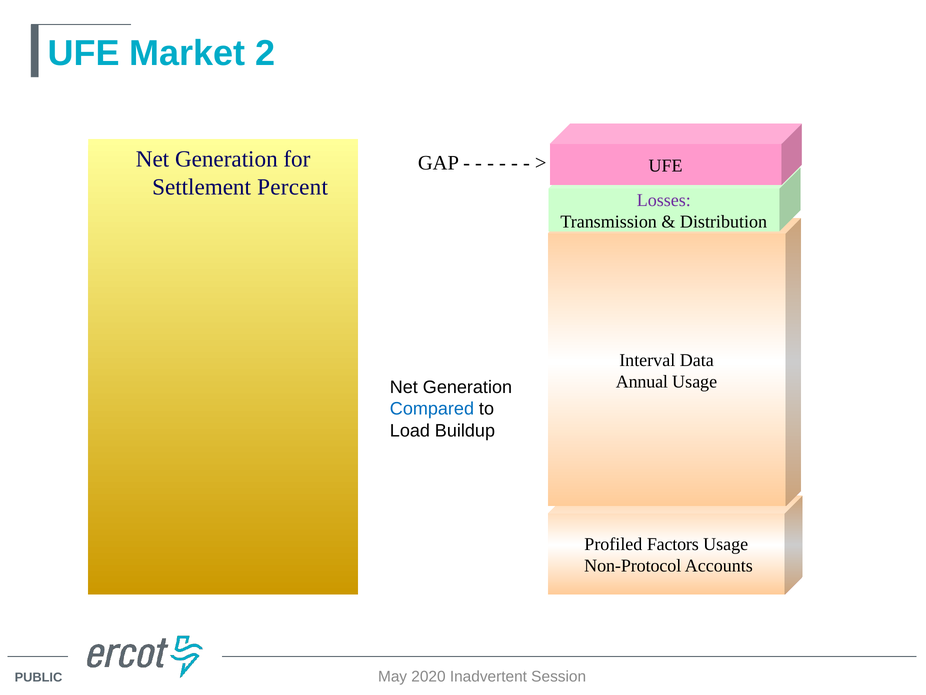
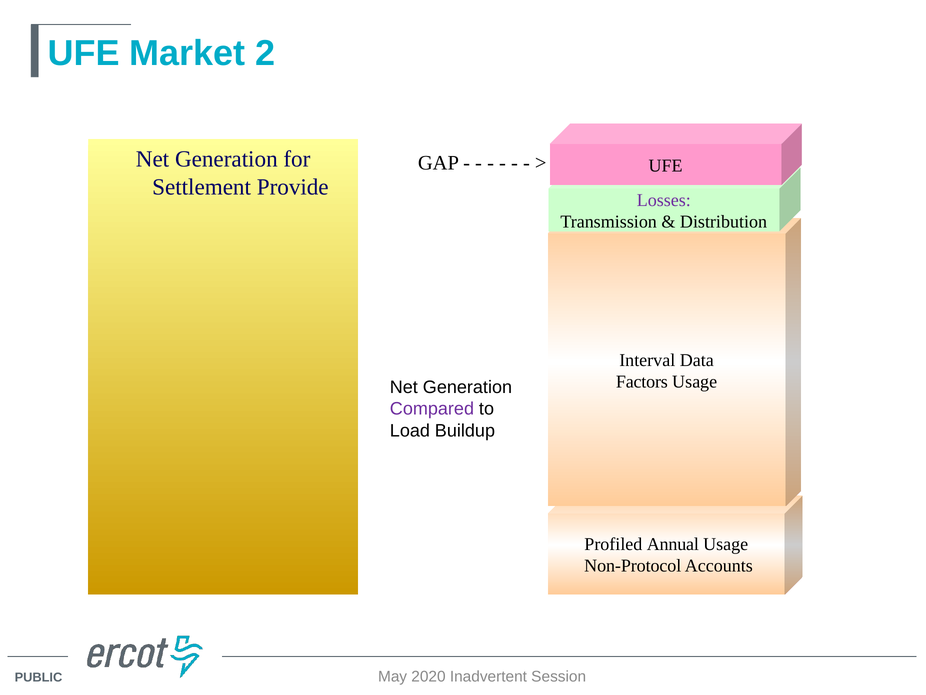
Percent: Percent -> Provide (293, 187)
Annual: Annual -> Factors (642, 382)
Compared colour: blue -> purple (432, 409)
Factors: Factors -> Annual (673, 544)
